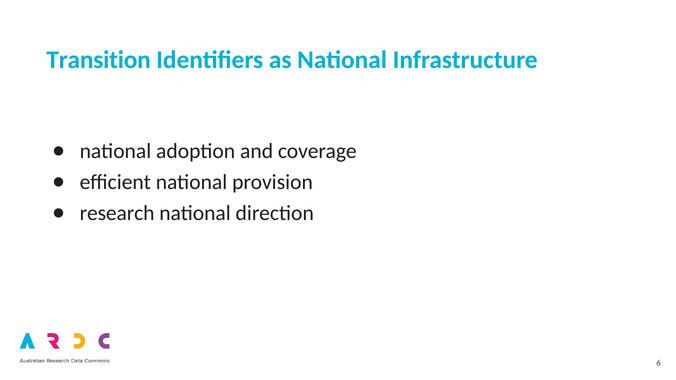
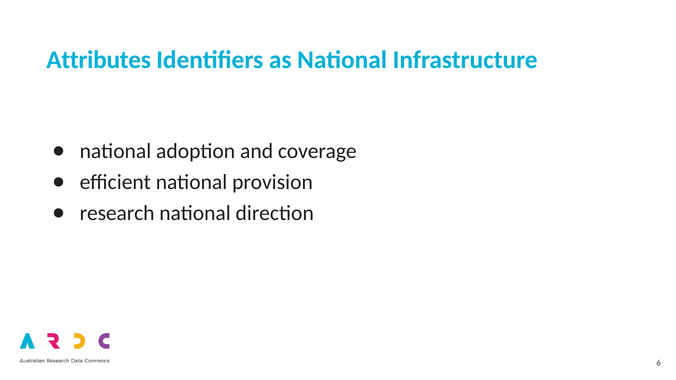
Transition: Transition -> Attributes (99, 60)
